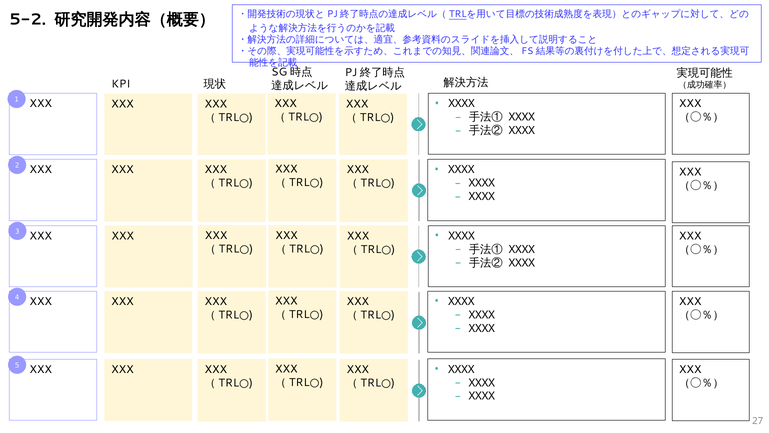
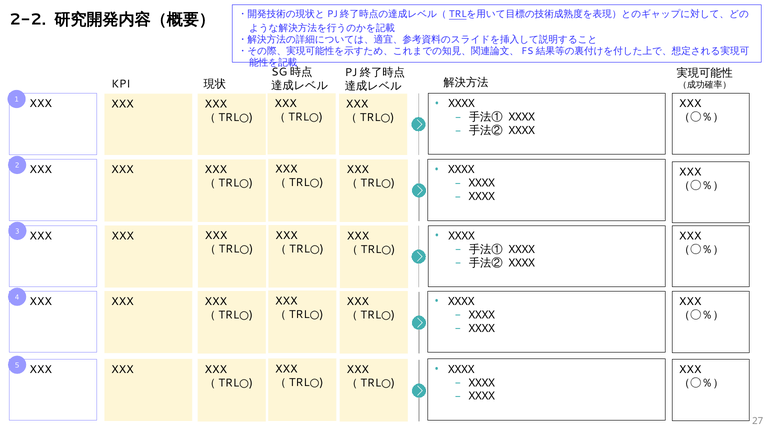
5-2: 5-2 -> 2-2 (28, 19)
